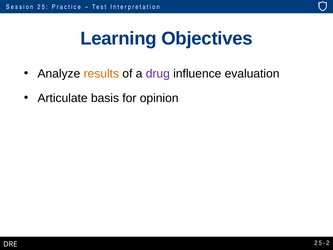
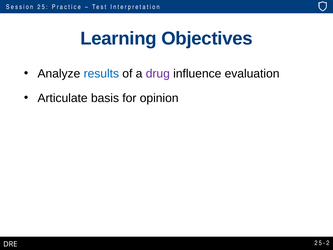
results colour: orange -> blue (101, 74)
